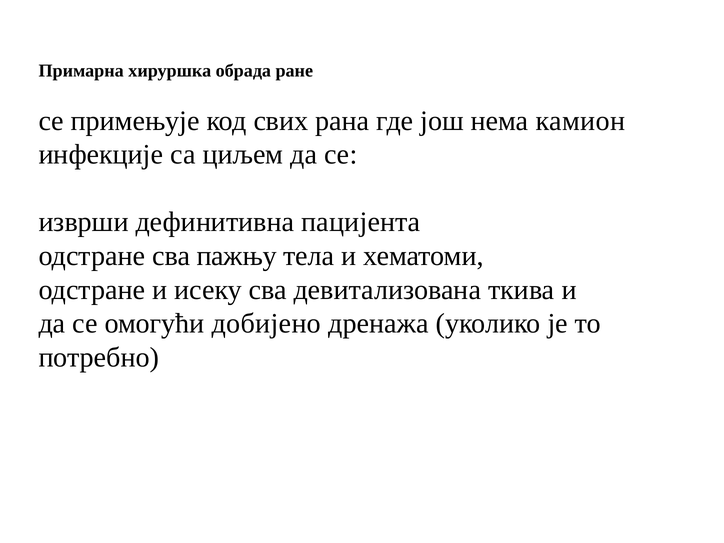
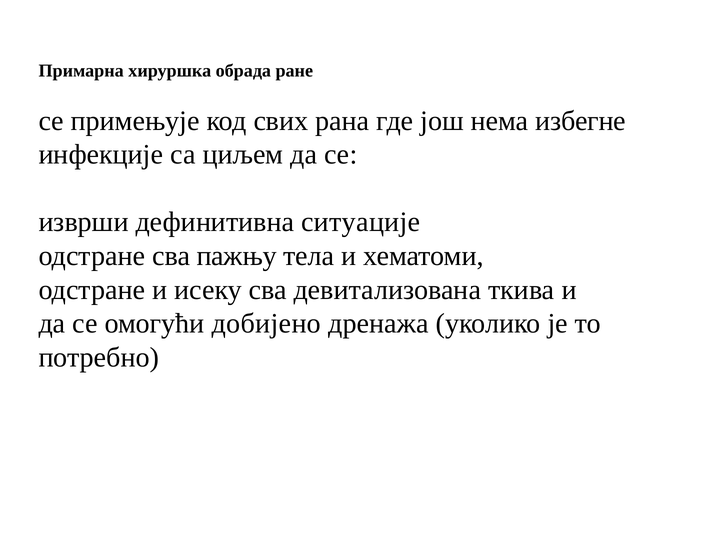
камион: камион -> избегне (581, 121)
пацијента: пацијента -> ситуације (361, 222)
